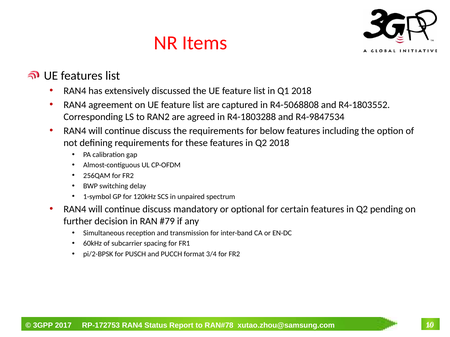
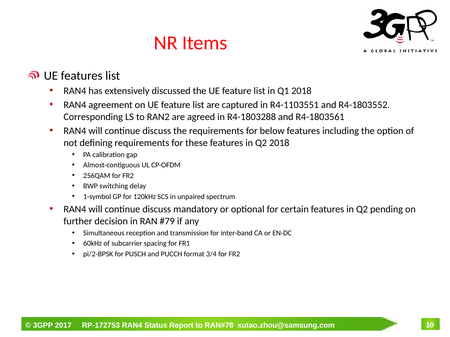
R4-5068808: R4-5068808 -> R4-1103551 (294, 105)
R4-9847534: R4-9847534 -> R4-1803561 (320, 117)
